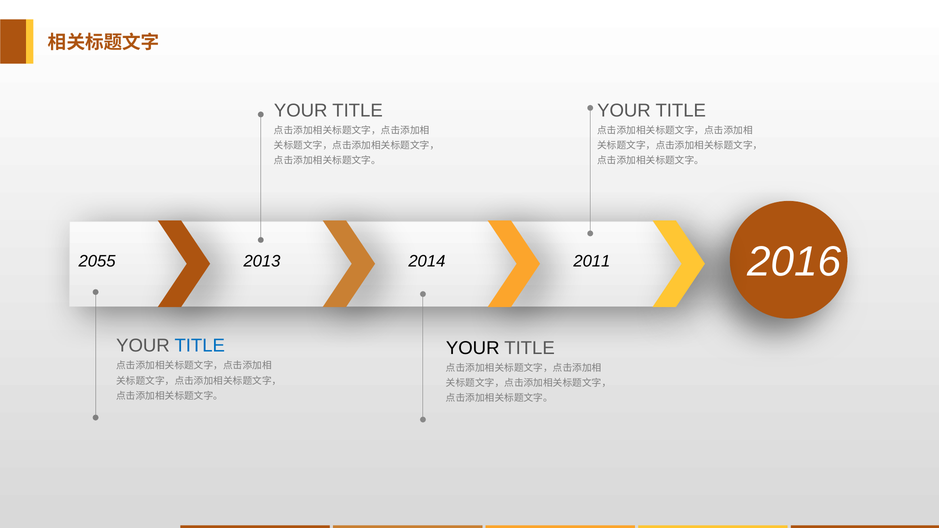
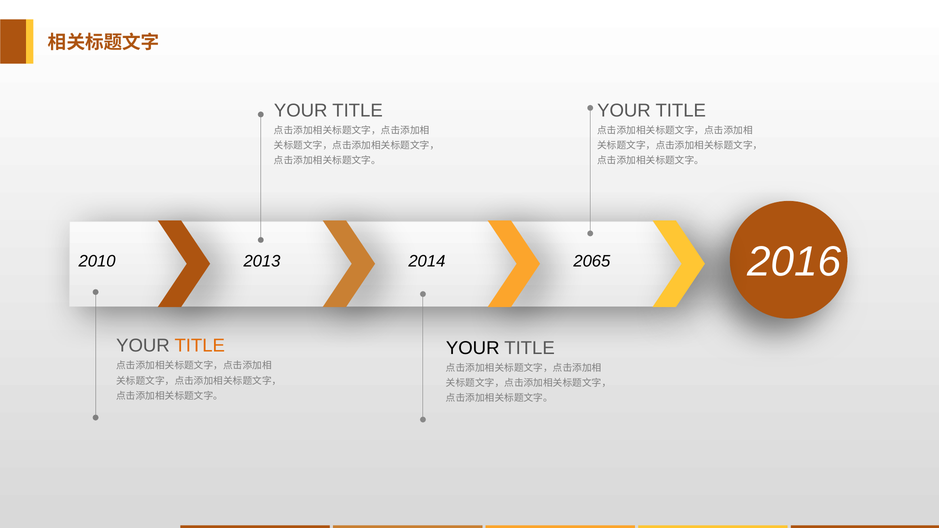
2055: 2055 -> 2010 (97, 262)
2011: 2011 -> 2065 (592, 262)
TITLE colour: blue -> orange (200, 346)
